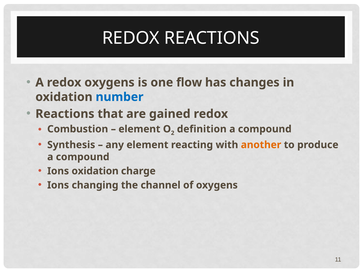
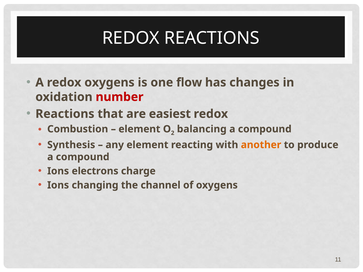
number colour: blue -> red (120, 97)
gained: gained -> easiest (170, 114)
definition: definition -> balancing (202, 129)
Ions oxidation: oxidation -> electrons (95, 171)
